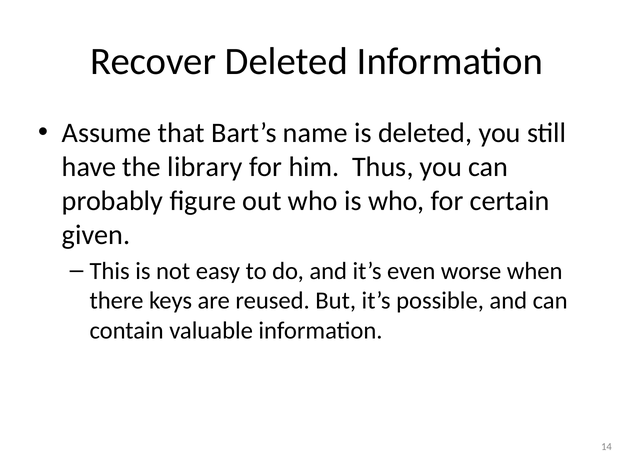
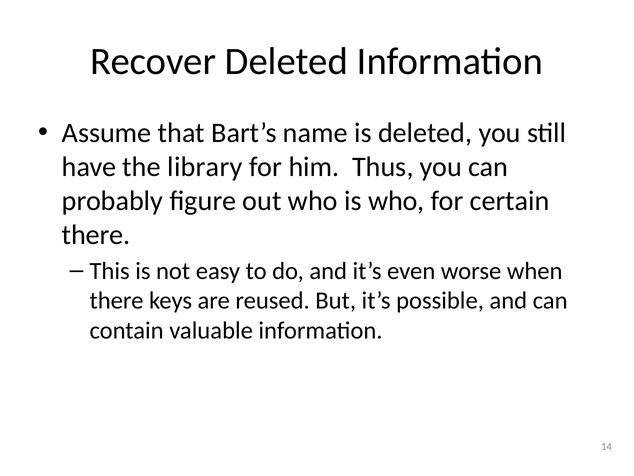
given: given -> there (96, 234)
